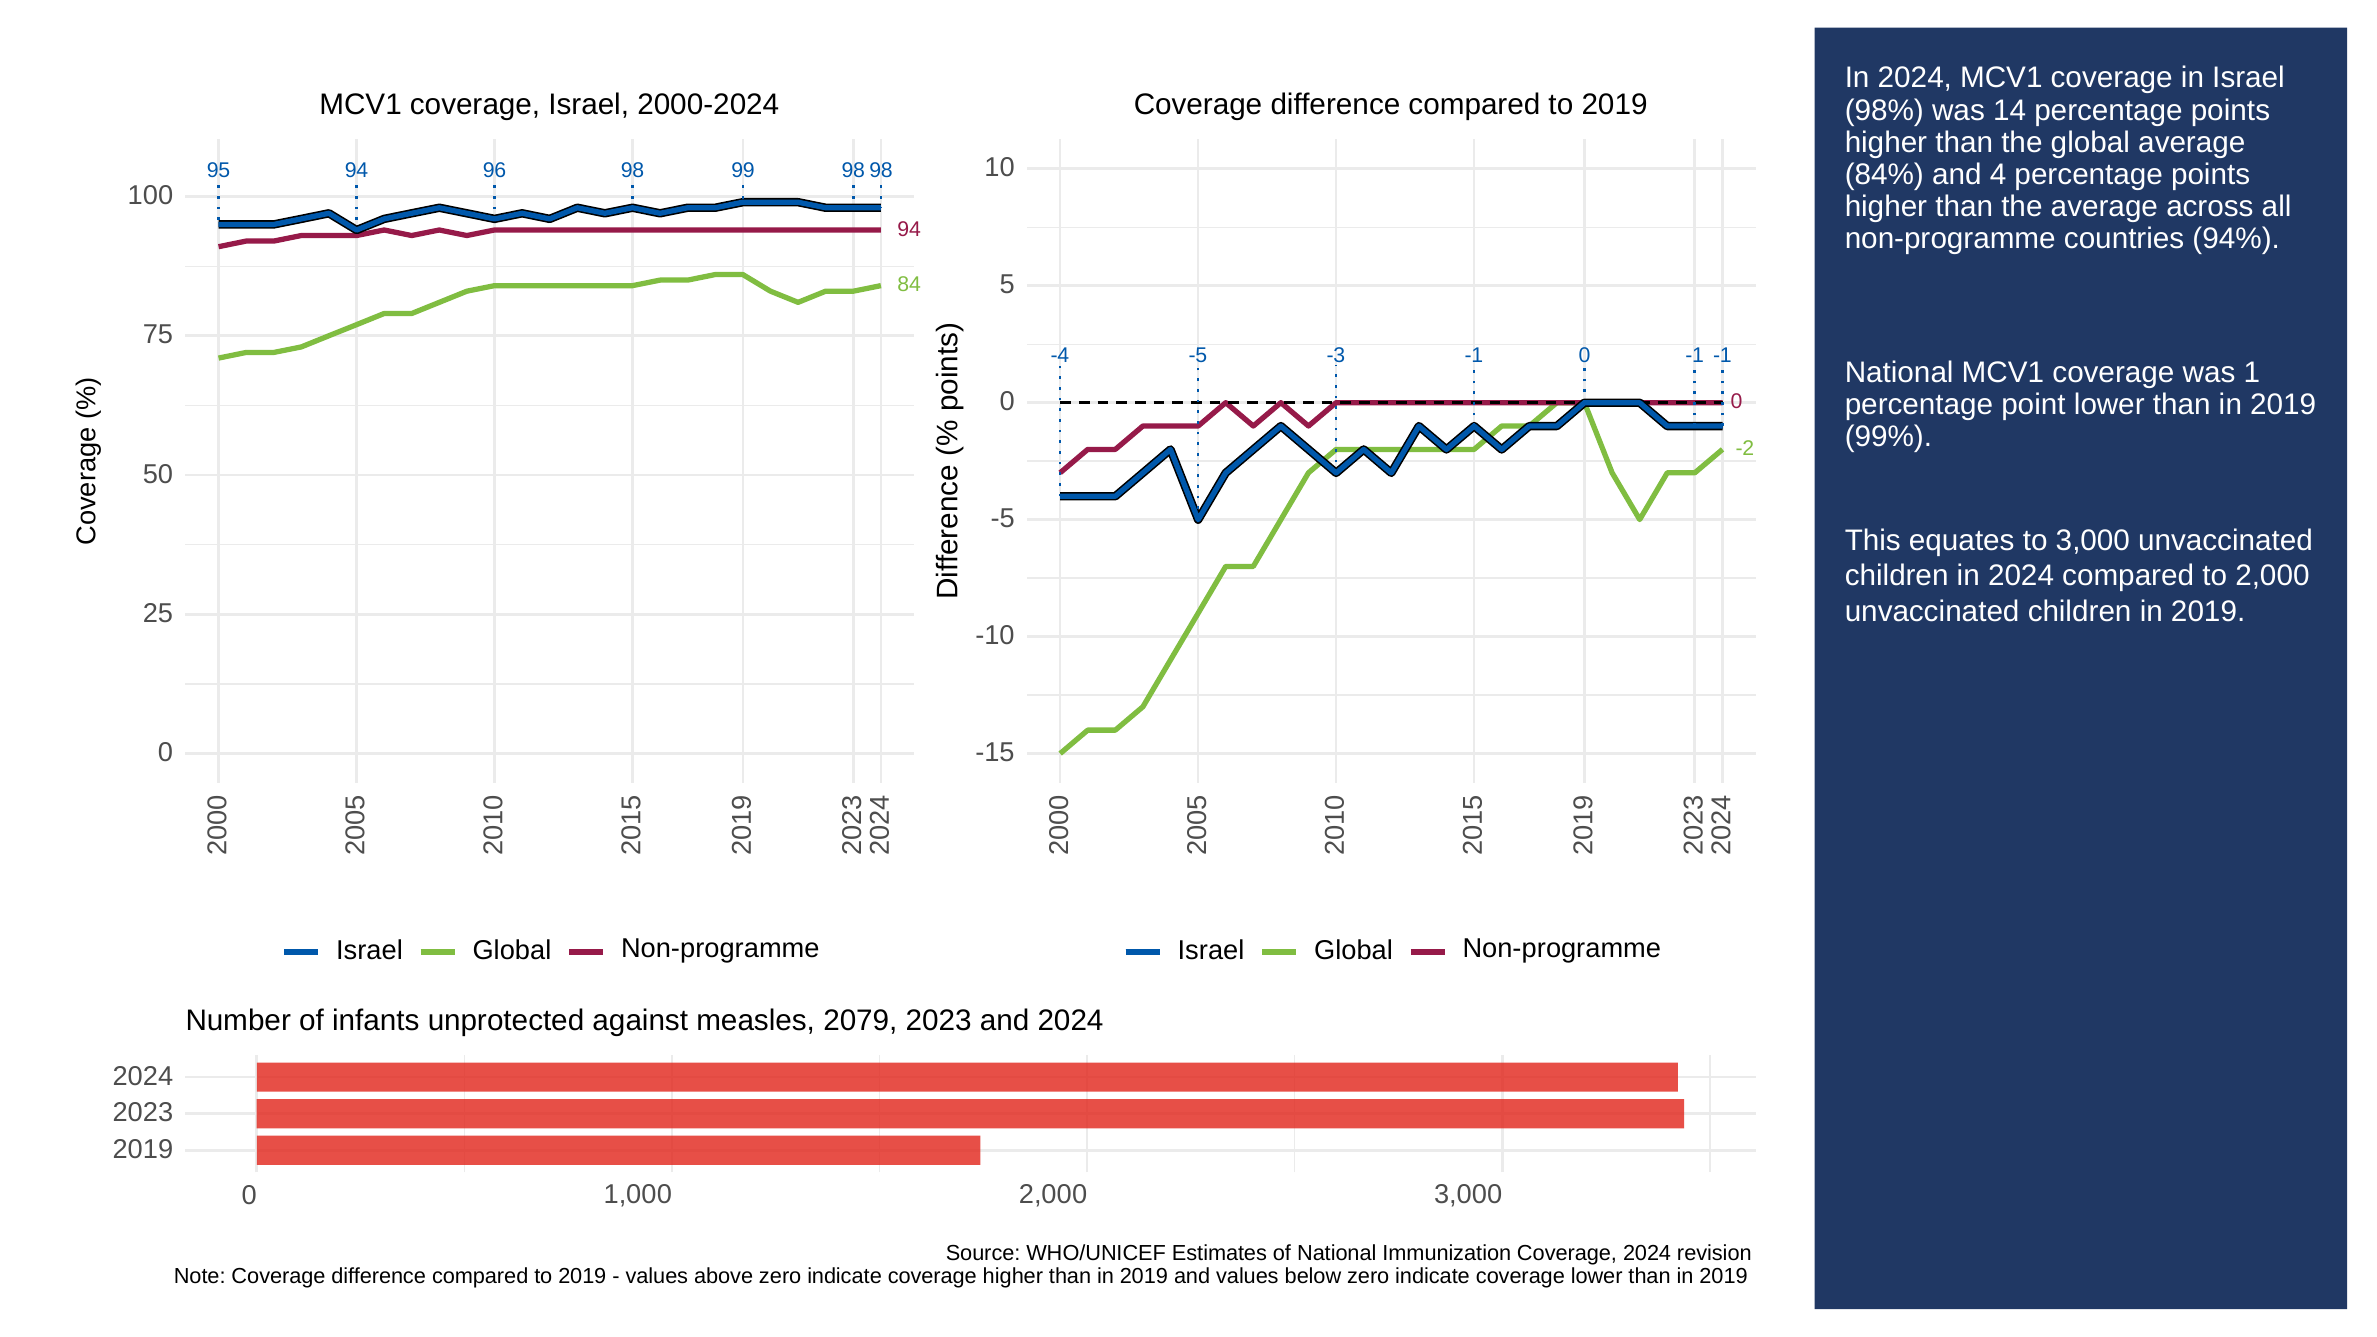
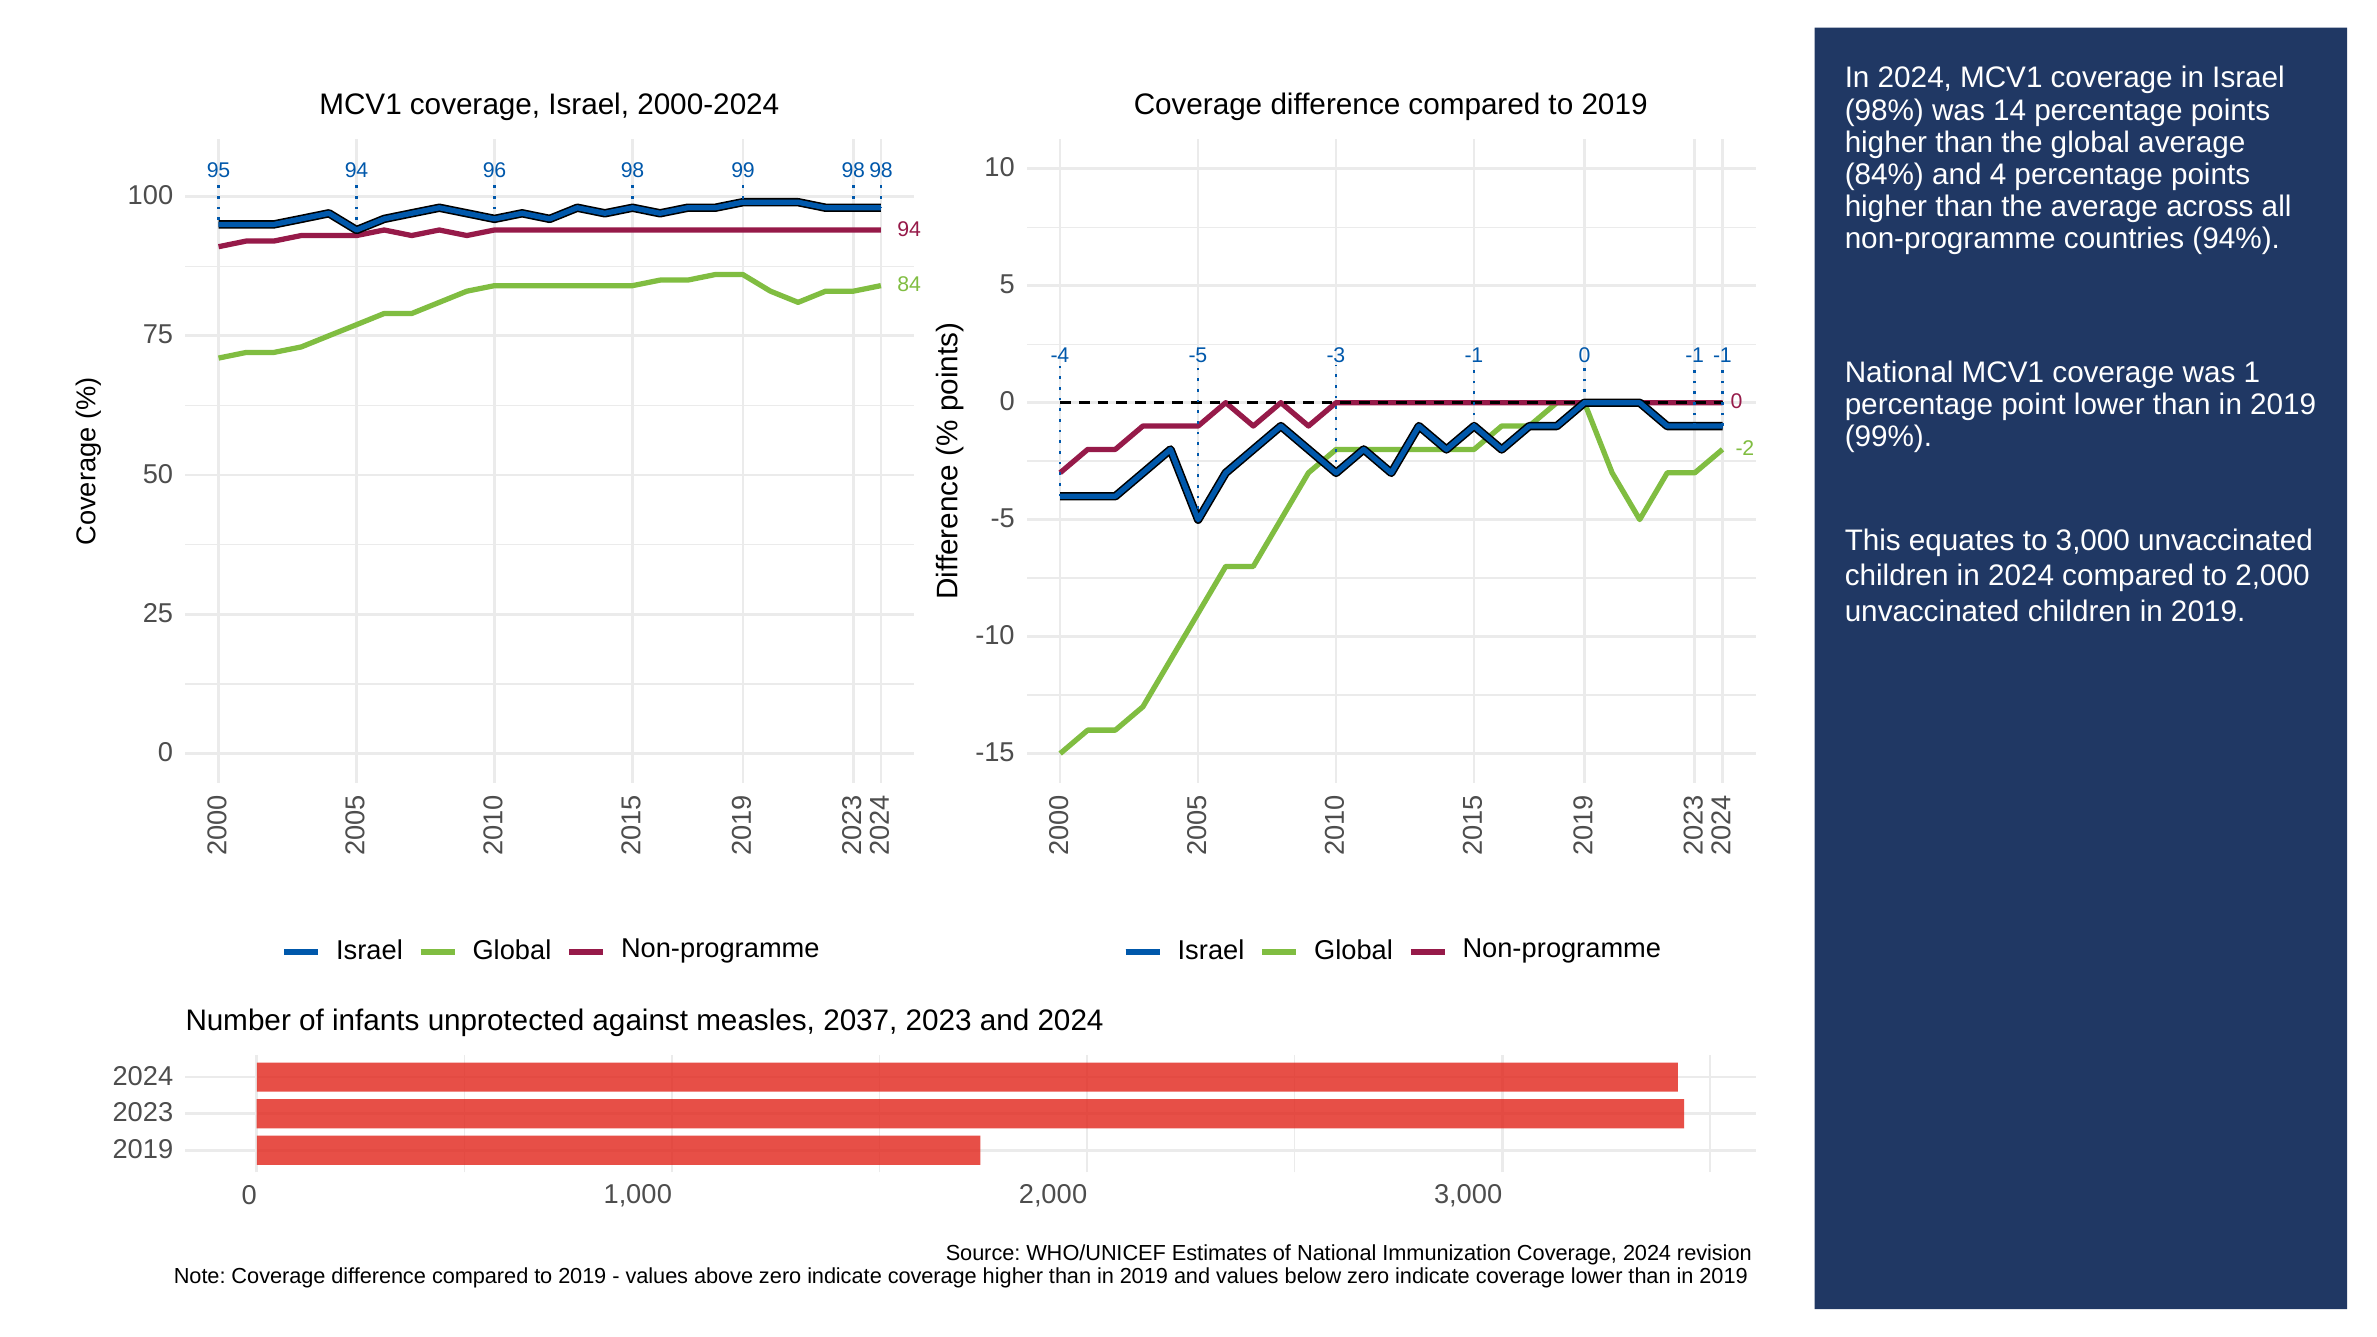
2079: 2079 -> 2037 (860, 1021)
